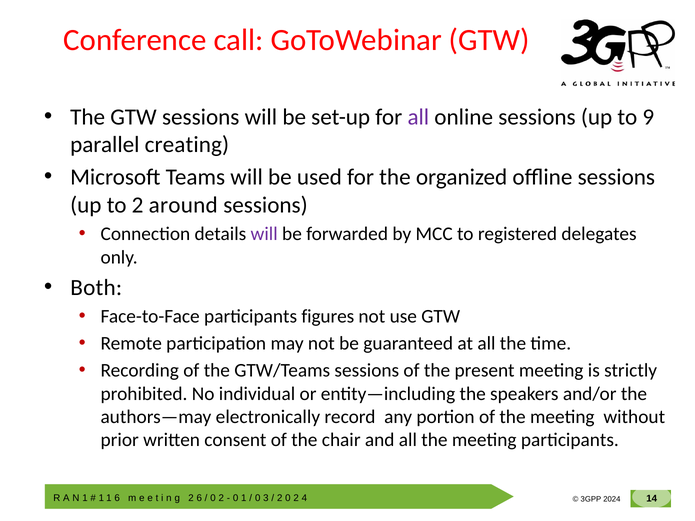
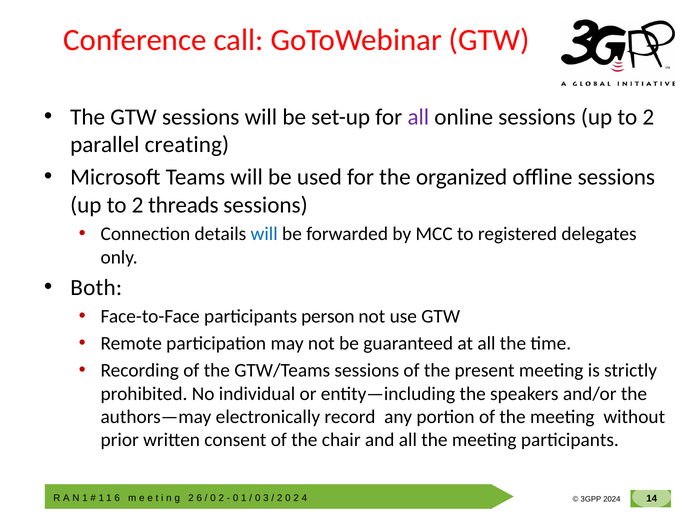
9: 9 -> 2 (648, 117)
around: around -> threads (183, 205)
will colour: purple -> blue (264, 234)
figures: figures -> person (328, 317)
